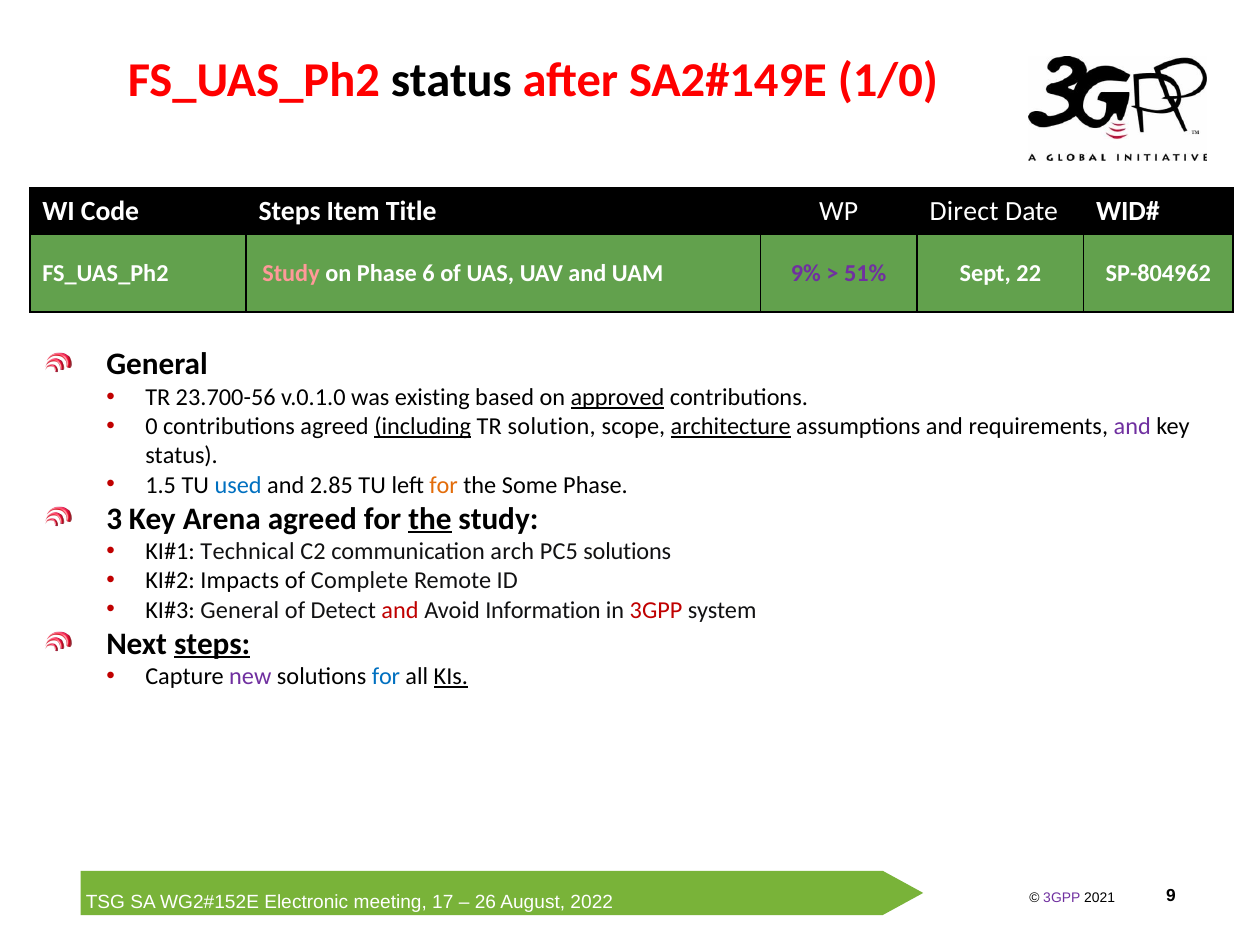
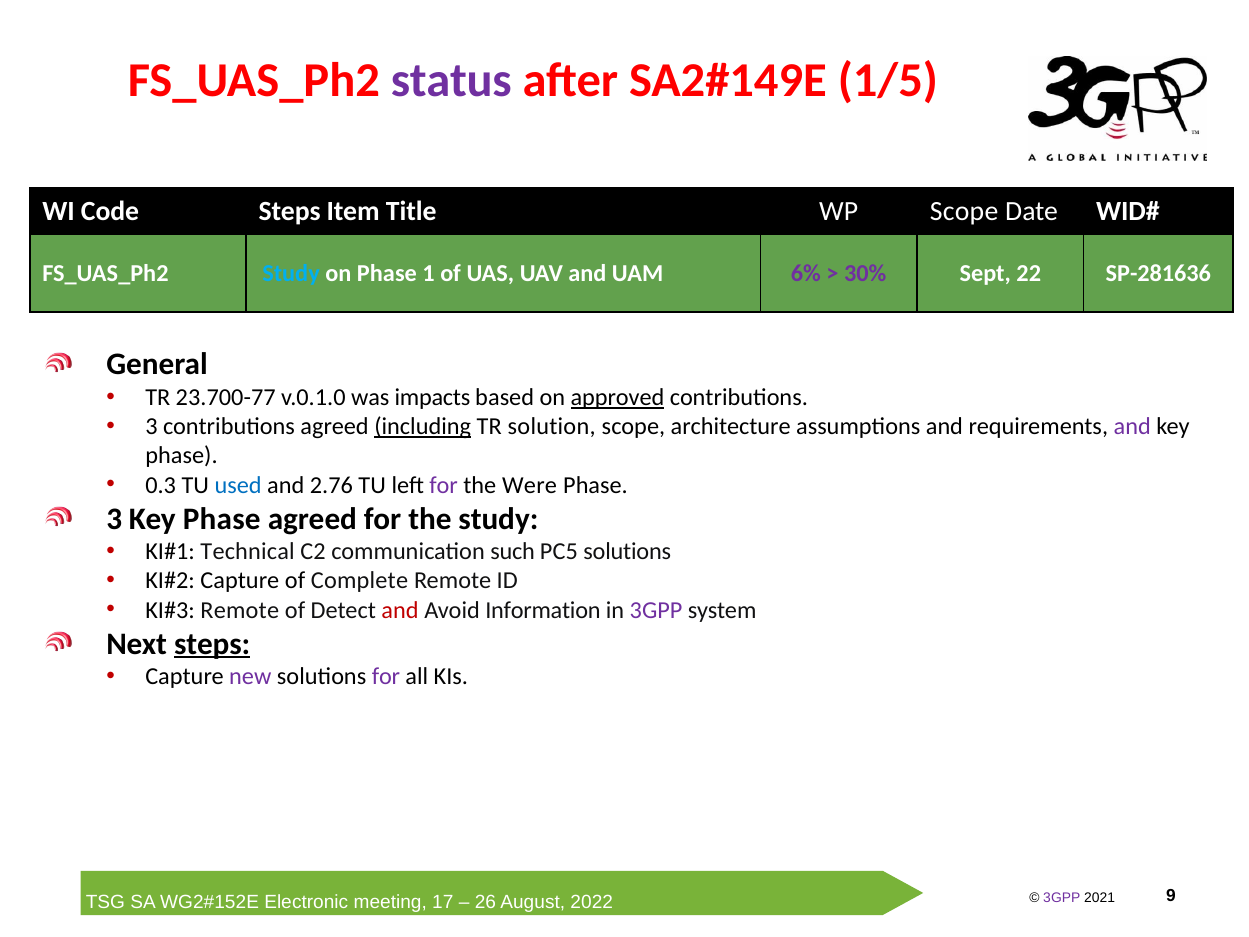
status colour: black -> purple (451, 81)
1/0: 1/0 -> 1/5 (888, 81)
WP Direct: Direct -> Scope (964, 212)
Study colour: pink -> light blue (291, 273)
6: 6 -> 1 (429, 273)
9%: 9% -> 6% (806, 273)
51%: 51% -> 30% (865, 273)
SP-804962: SP-804962 -> SP-281636 (1158, 273)
23.700-56: 23.700-56 -> 23.700-77 (226, 397)
existing: existing -> impacts (432, 397)
0: 0 -> 3 (151, 427)
architecture underline: present -> none (731, 427)
status: status -> phase (182, 456)
1.5: 1.5 -> 0.3 (161, 485)
2.85: 2.85 -> 2.76 (331, 485)
for colour: orange -> purple (444, 485)
Some: Some -> Were (530, 485)
3 Key Arena: Arena -> Phase (222, 519)
the underline: present -> none (430, 519)
arch: arch -> such (513, 552)
Impacts: Impacts -> Capture (240, 581)
General: General -> Remote (240, 610)
3GPP colour: red -> purple (656, 610)
for colour: blue -> purple (386, 676)
KIs underline: present -> none (451, 676)
